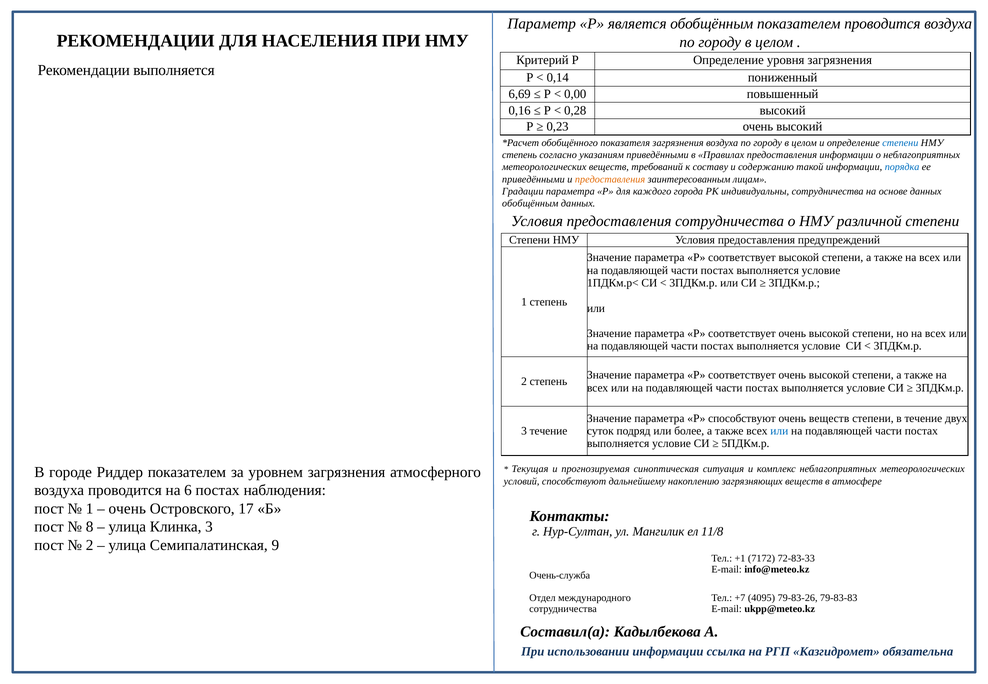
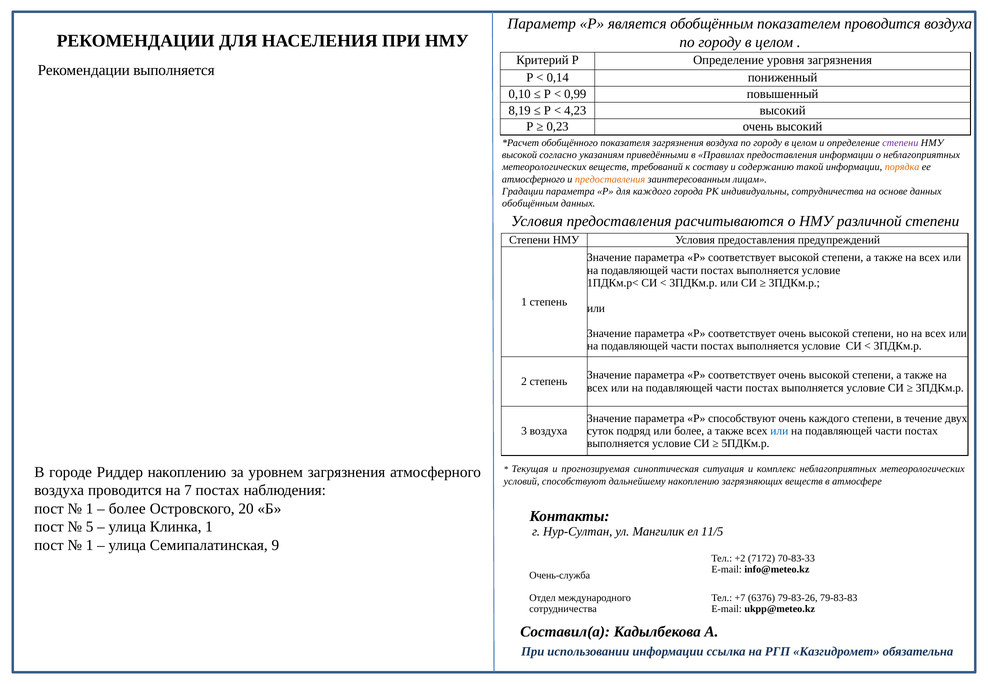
6,69: 6,69 -> 0,10 (520, 94)
0,00: 0,00 -> 0,99 (575, 94)
0,16: 0,16 -> 8,19 (520, 110)
0,28: 0,28 -> 4,23 (575, 110)
степени colour: blue -> purple (900, 143)
степень: степень -> высокой (520, 155)
порядка colour: blue -> orange (902, 167)
приведёнными: приведёнными -> атмосферного (533, 179)
предоставления сотрудничества: сотрудничества -> расчитываются (730, 221)
очень веществ: веществ -> каждого (829, 418)
3 течение: течение -> воздуха (548, 431)
Риддер показателем: показателем -> накоплению (187, 472)
6: 6 -> 7 (188, 490)
очень: очень -> более (127, 509)
17: 17 -> 20 (246, 509)
8: 8 -> 5 (90, 527)
Клинка 3: 3 -> 1 (209, 527)
11/8: 11/8 -> 11/5 (712, 532)
2: 2 -> 1 (90, 545)
+1: +1 -> +2 (740, 558)
72-83-33: 72-83-33 -> 70-83-33 (796, 558)
4095: 4095 -> 6376 (762, 598)
